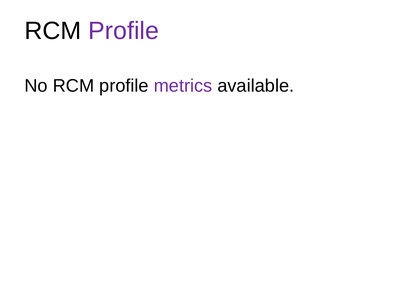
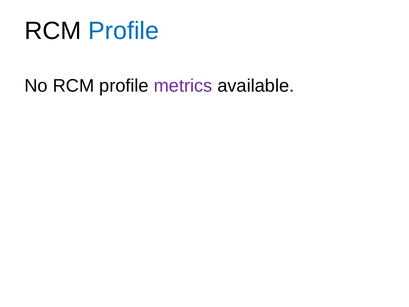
Profile colour: purple -> blue (124, 31)
